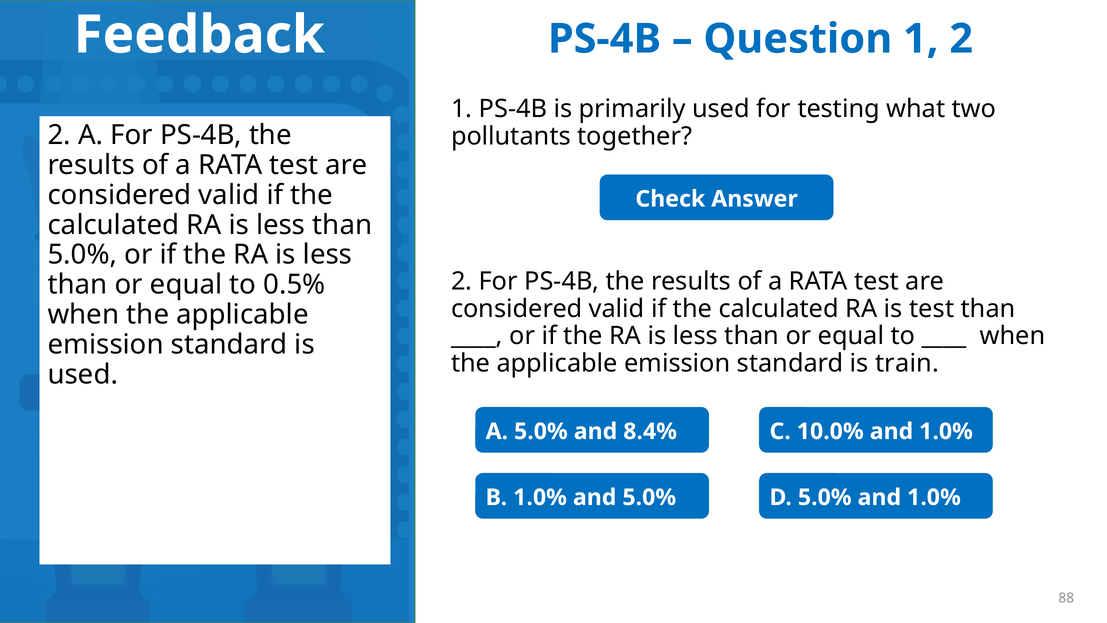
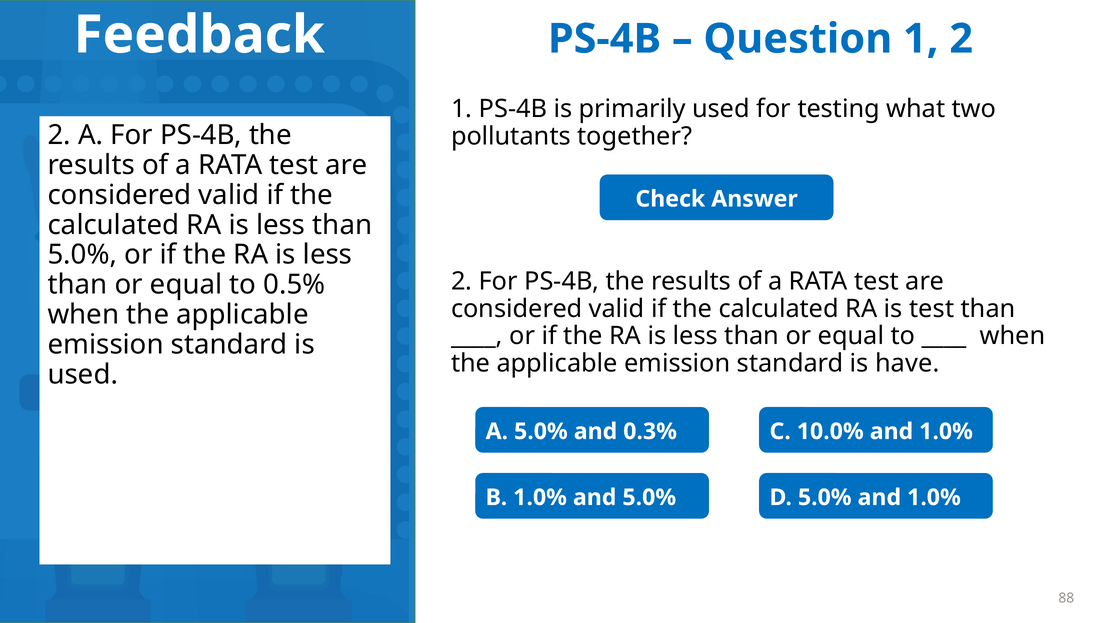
train: train -> have (907, 363)
8.4%: 8.4% -> 0.3% (650, 431)
